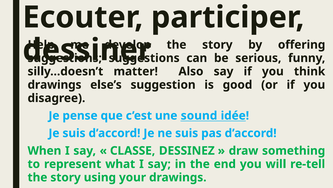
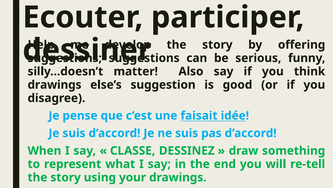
sound: sound -> faisait (199, 115)
